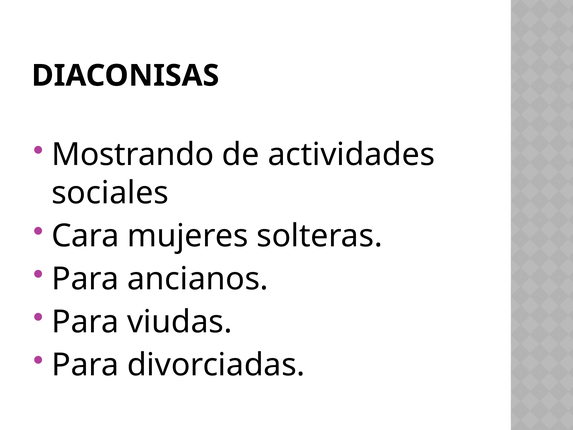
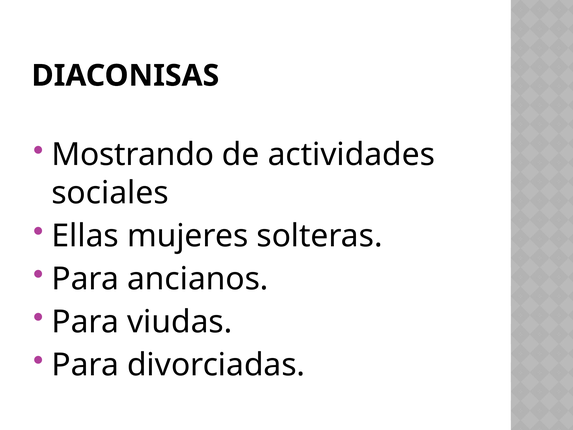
Cara: Cara -> Ellas (85, 236)
